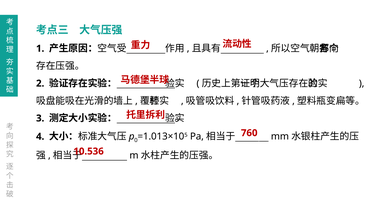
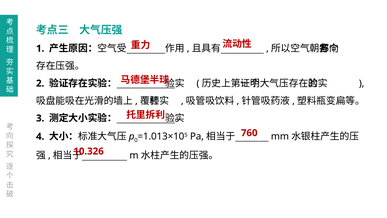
10.536: 10.536 -> 10.326 (89, 151)
